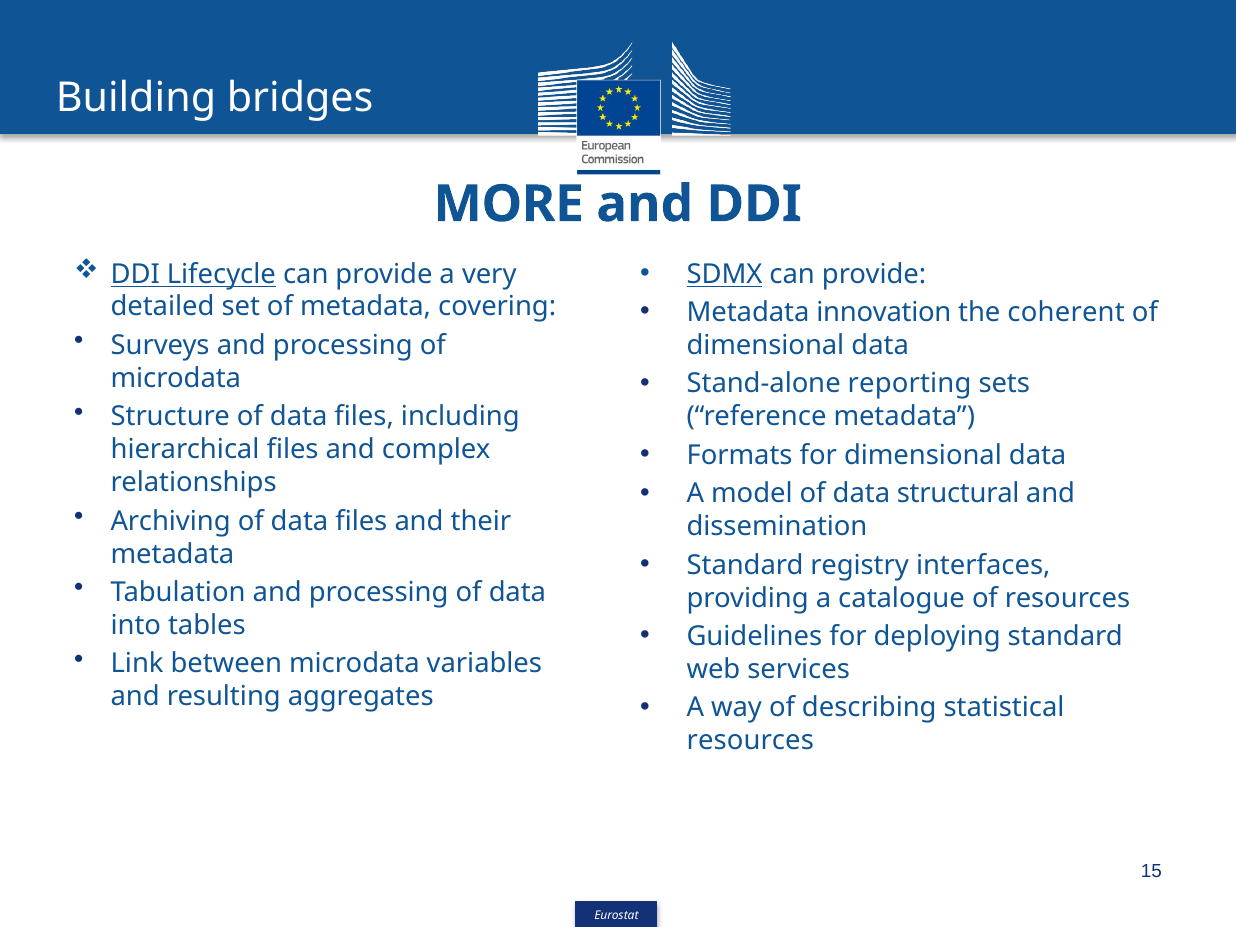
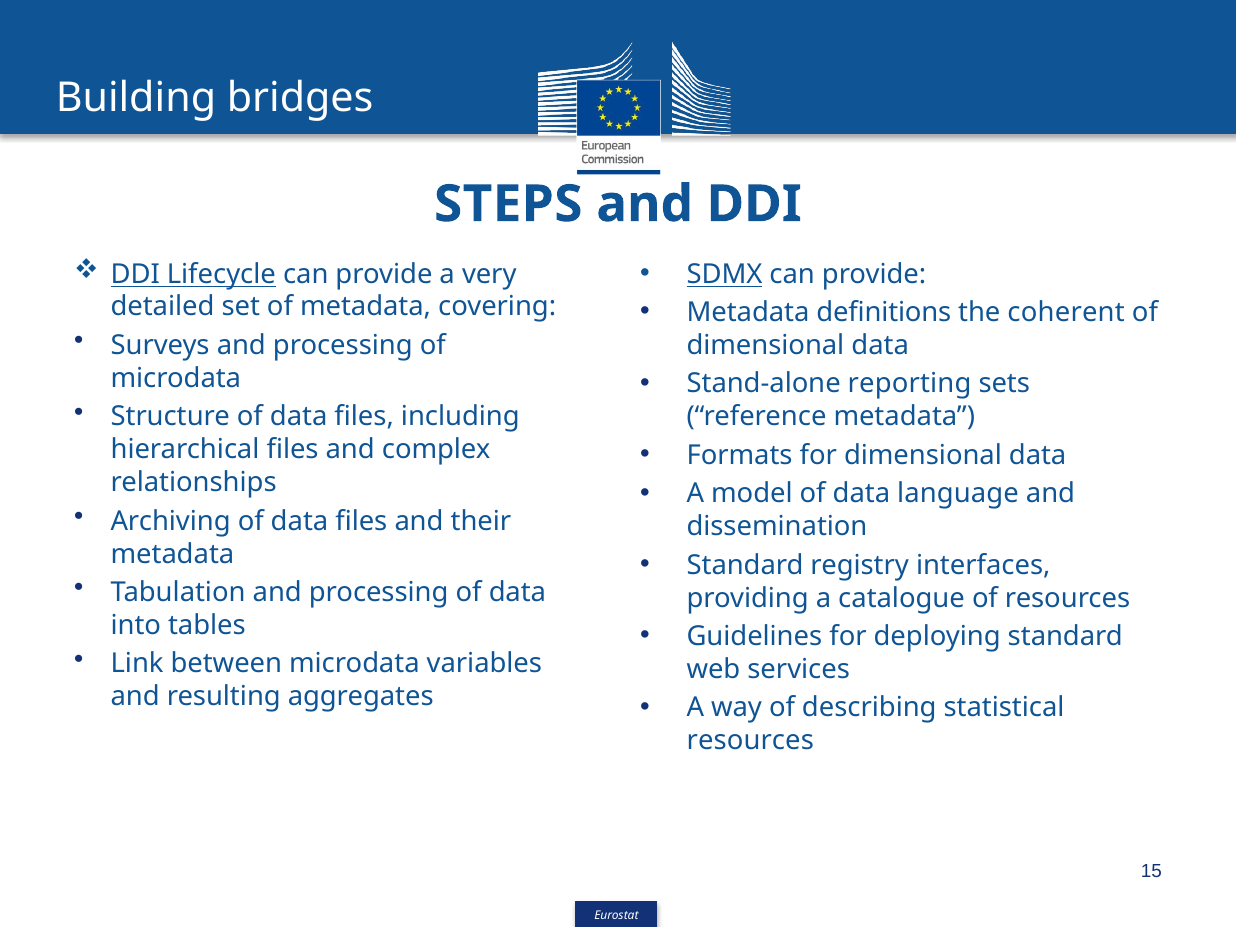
MORE: MORE -> STEPS (508, 204)
innovation: innovation -> definitions (884, 312)
structural: structural -> language (958, 494)
